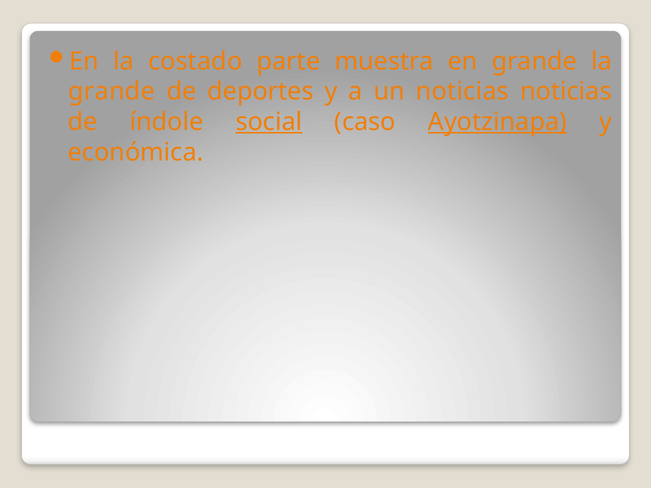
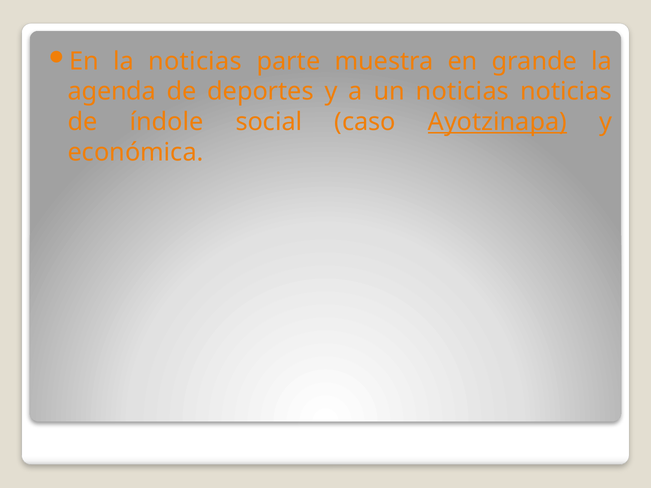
la costado: costado -> noticias (195, 61)
grande: grande -> agenda (112, 92)
social underline: present -> none (269, 122)
